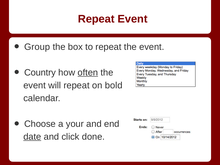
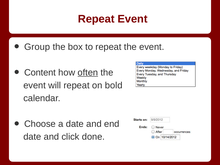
Country: Country -> Content (40, 73)
a your: your -> date (75, 124)
date underline: present -> none (32, 137)
